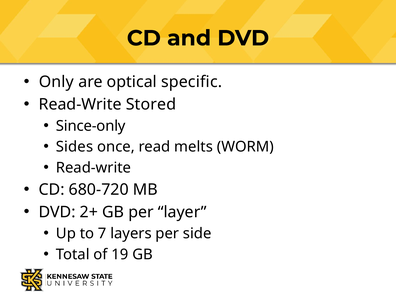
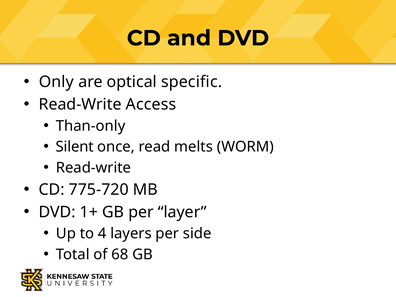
Stored: Stored -> Access (151, 104)
Since-only: Since-only -> Than-only (91, 126)
Sides: Sides -> Silent (75, 147)
680-720: 680-720 -> 775-720 (99, 190)
2+: 2+ -> 1+ (89, 212)
7: 7 -> 4 (102, 234)
19: 19 -> 68 (120, 255)
